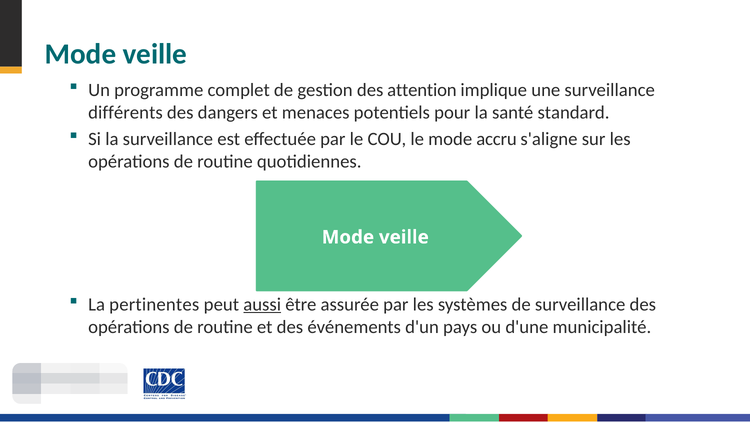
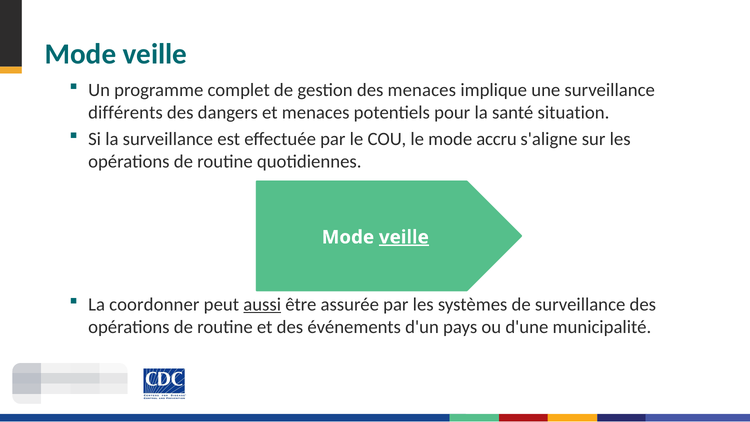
des attention: attention -> menaces (422, 90)
standard: standard -> situation (574, 113)
veille underline: none -> present (404, 237)
pertinentes: pertinentes -> coordonner (154, 304)
